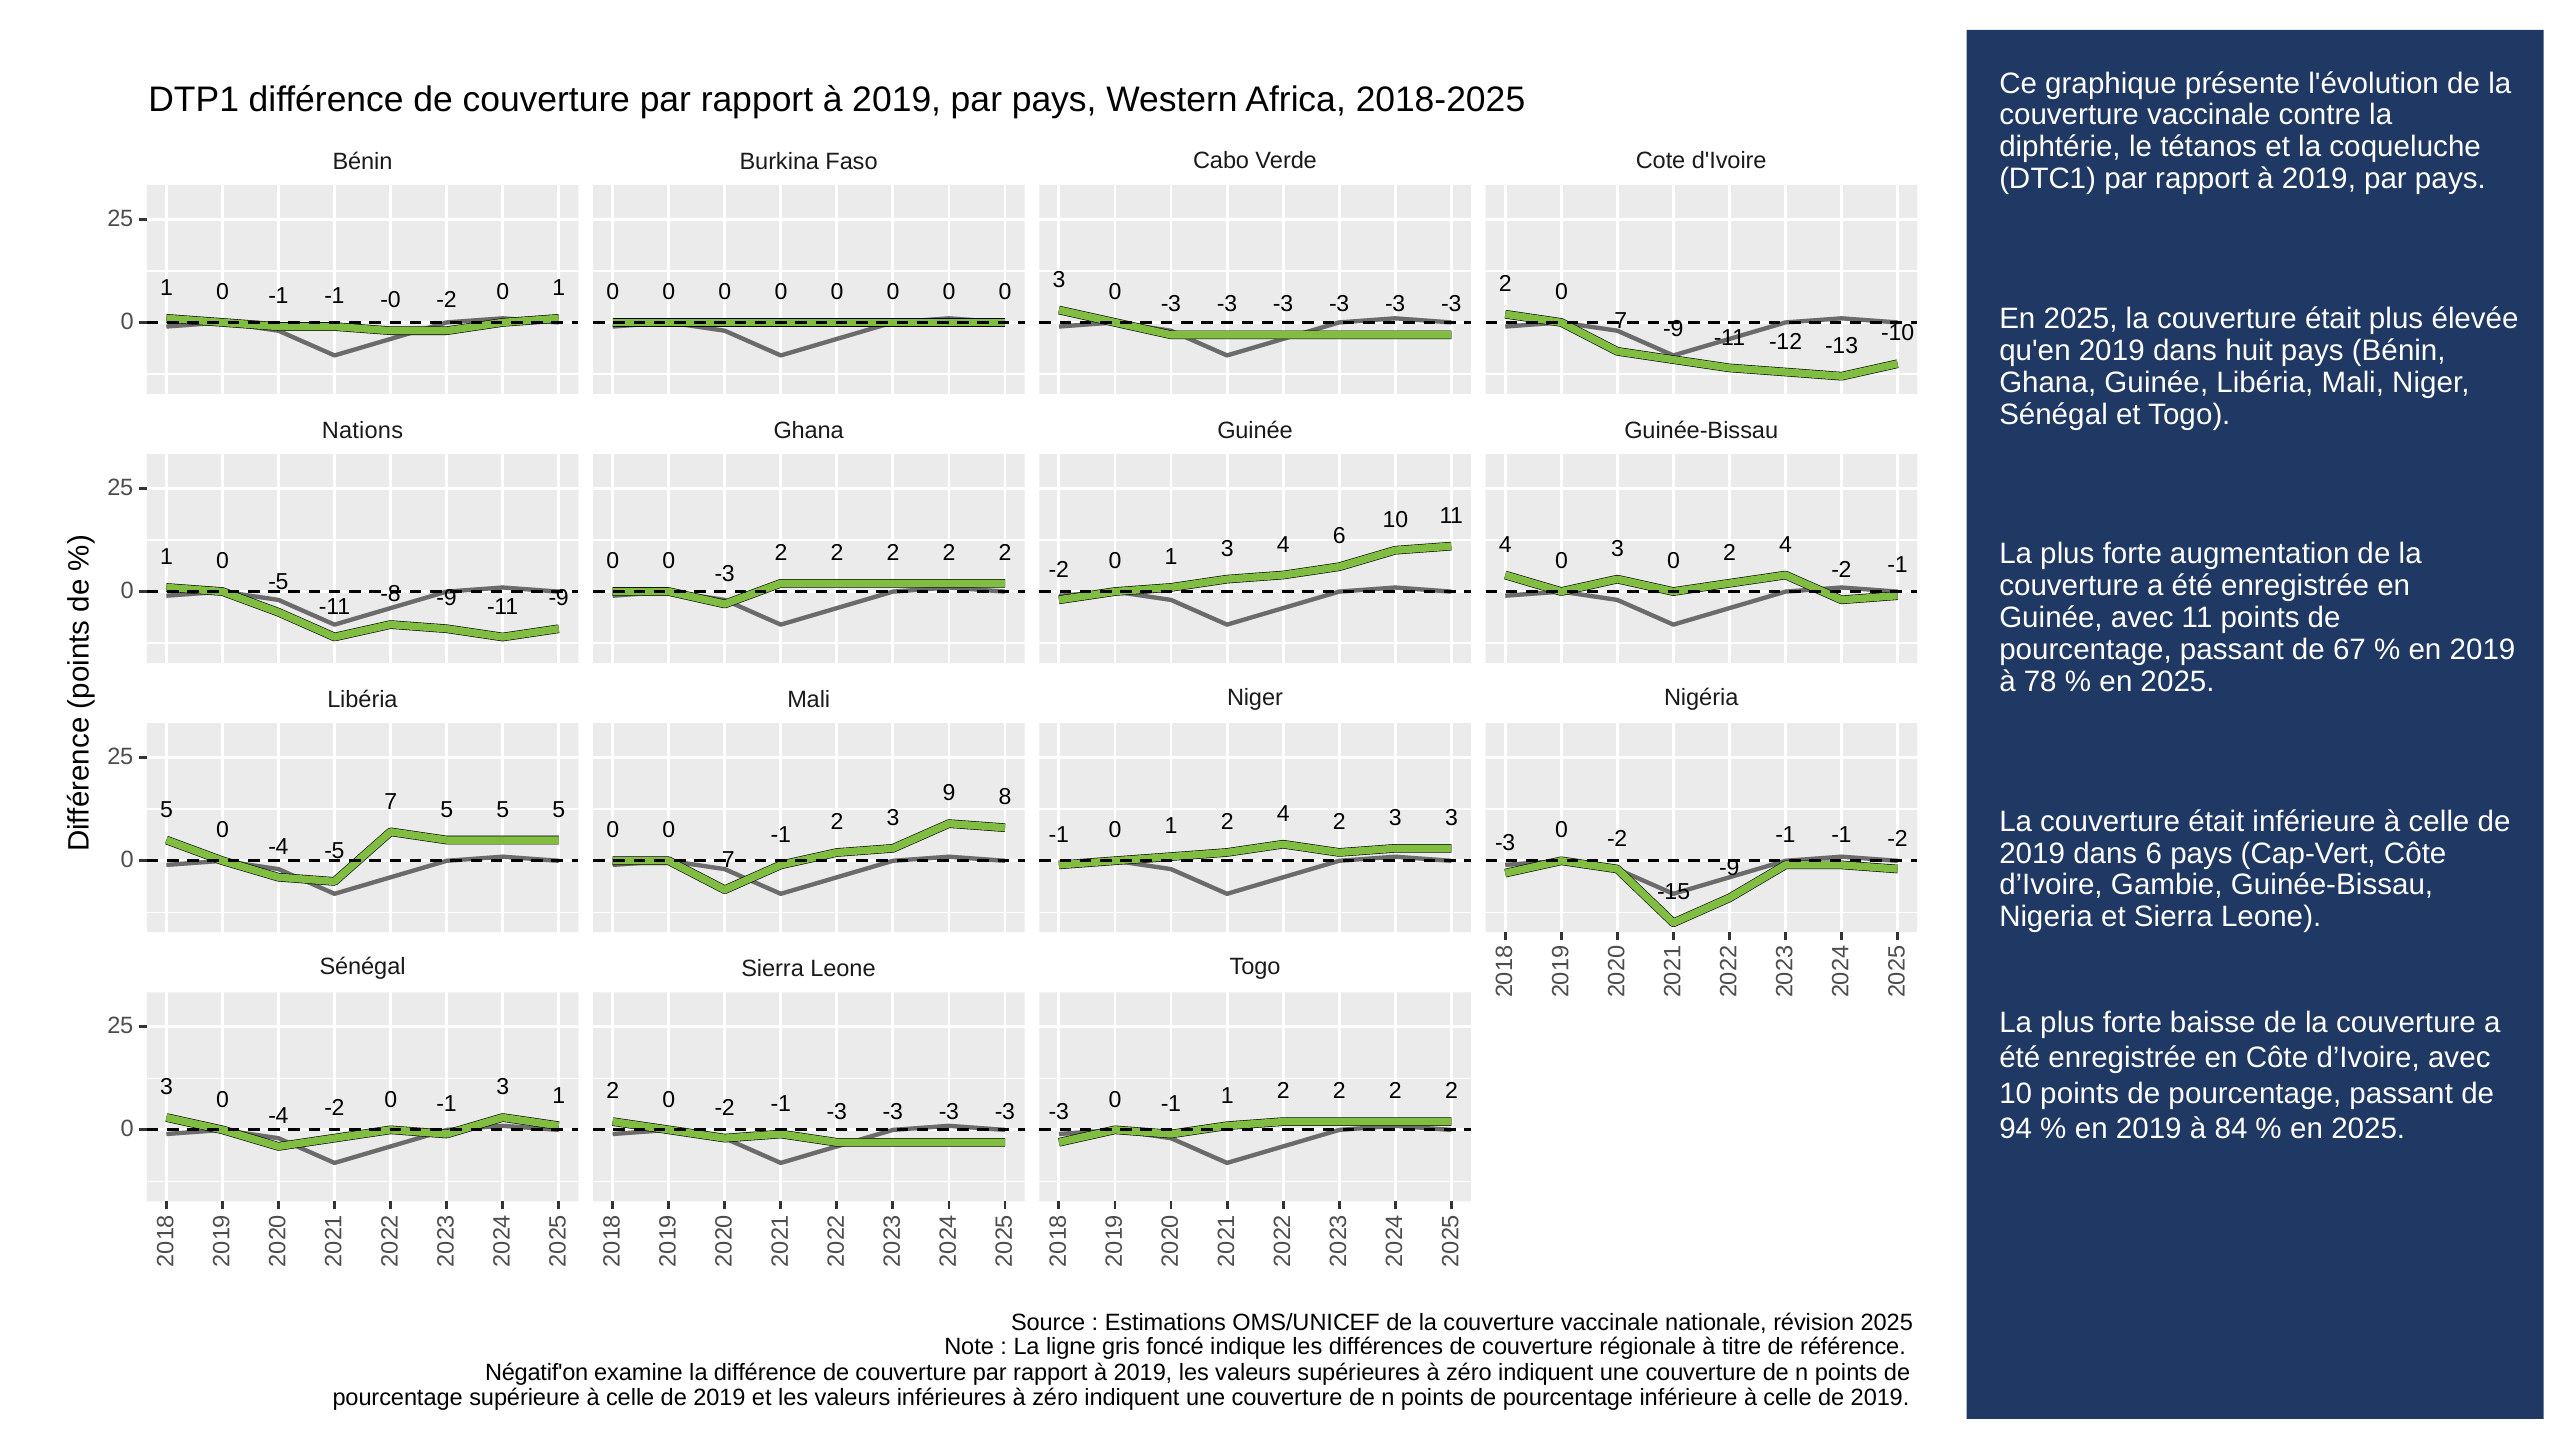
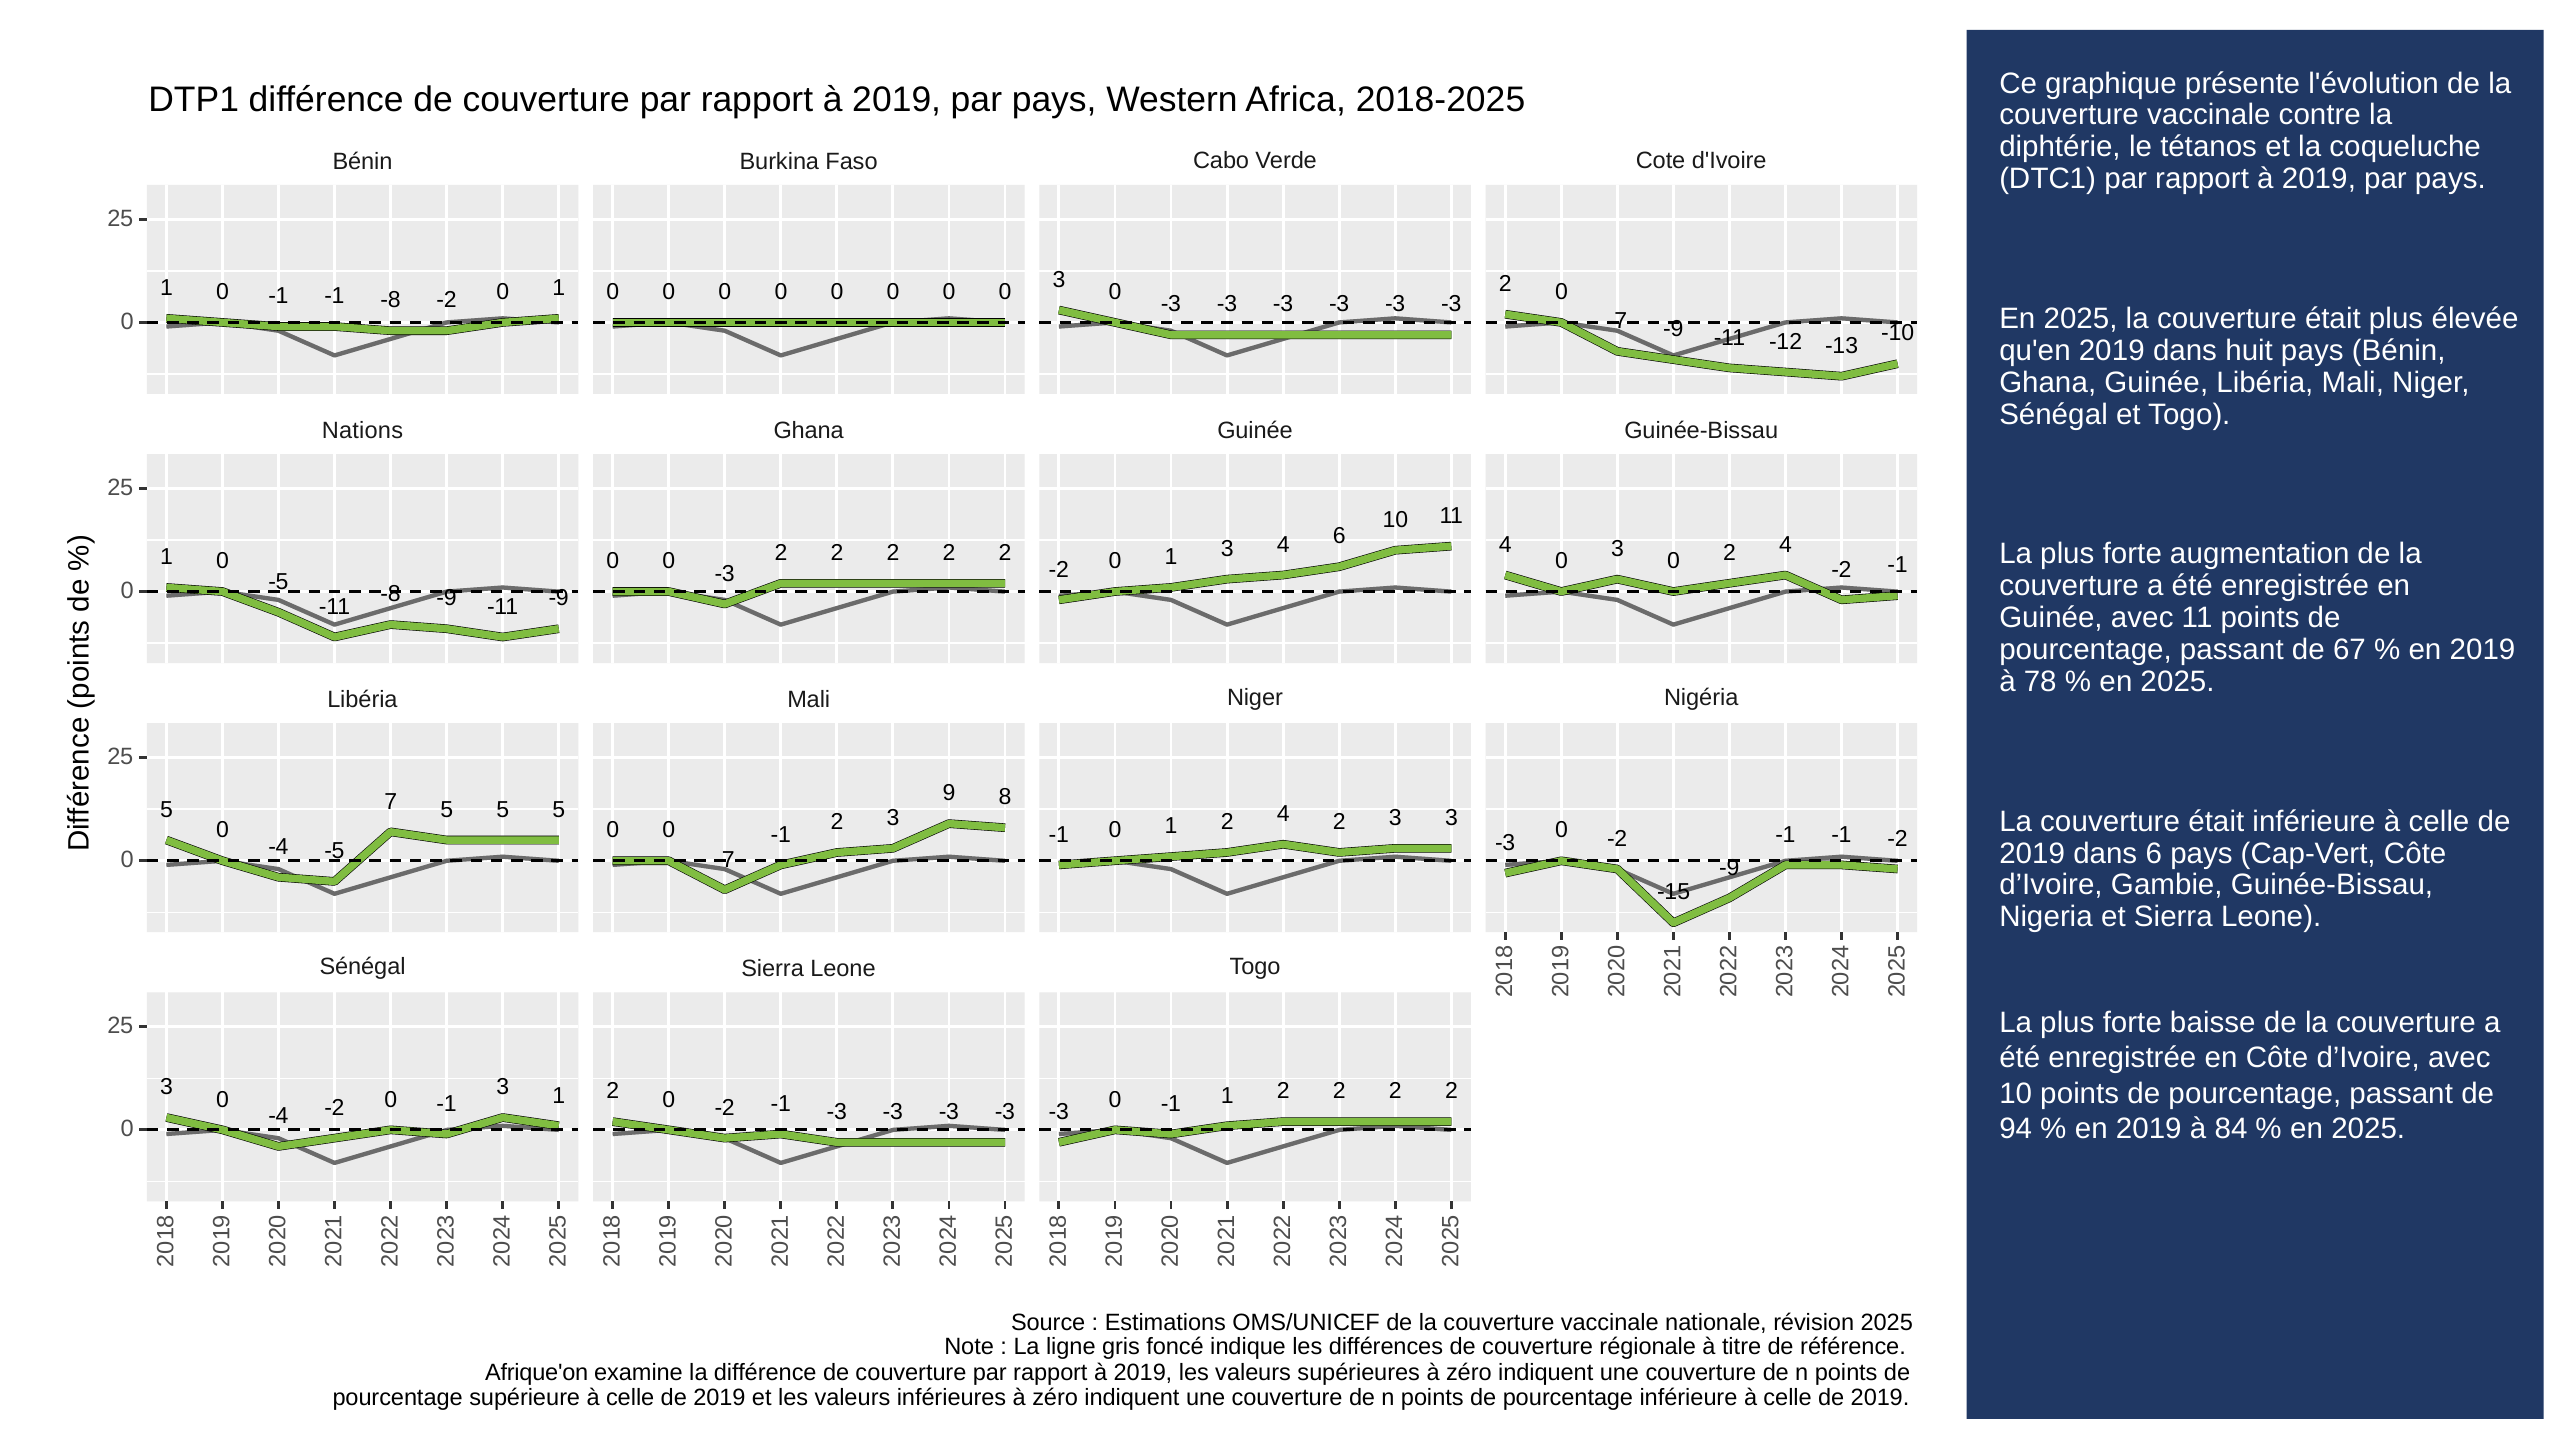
-1 -0: -0 -> -8 (391, 300)
Négatif'on: Négatif'on -> Afrique'on (537, 1373)
